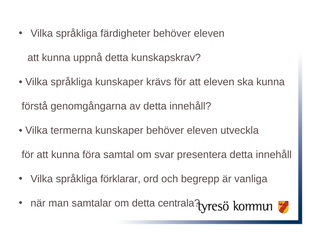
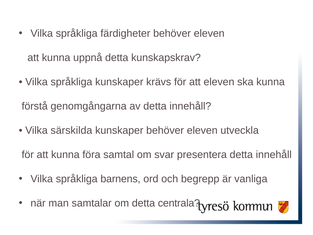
termerna: termerna -> särskilda (71, 130)
förklarar: förklarar -> barnens (120, 179)
